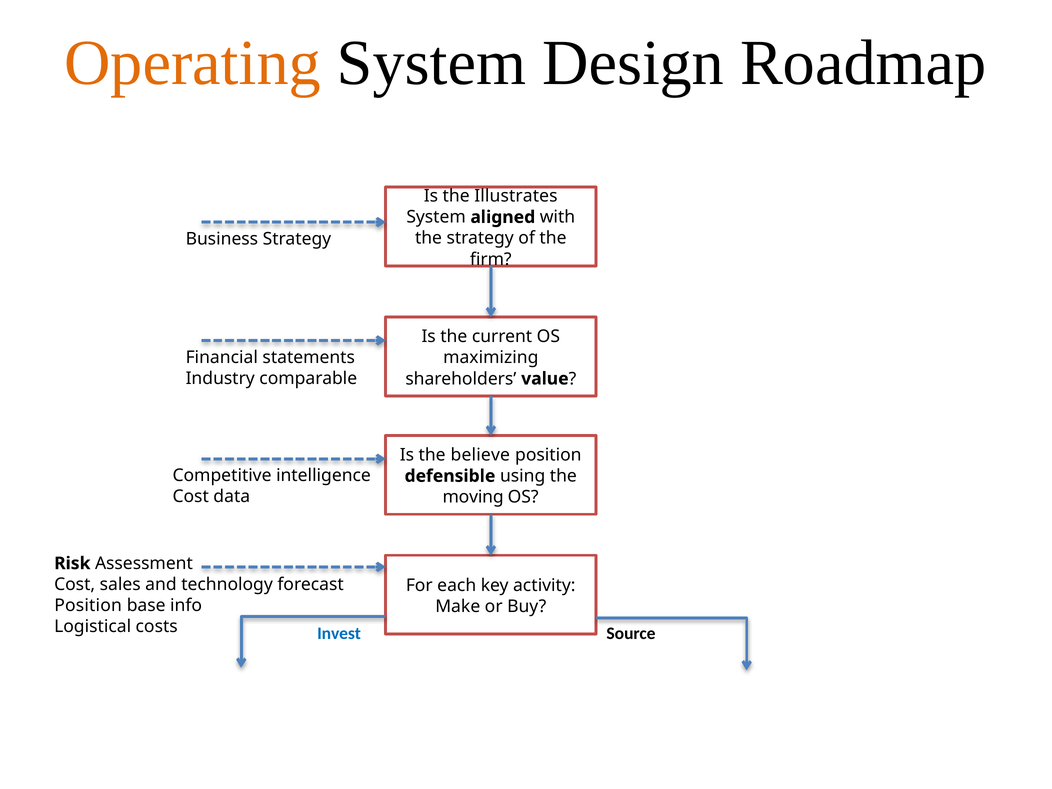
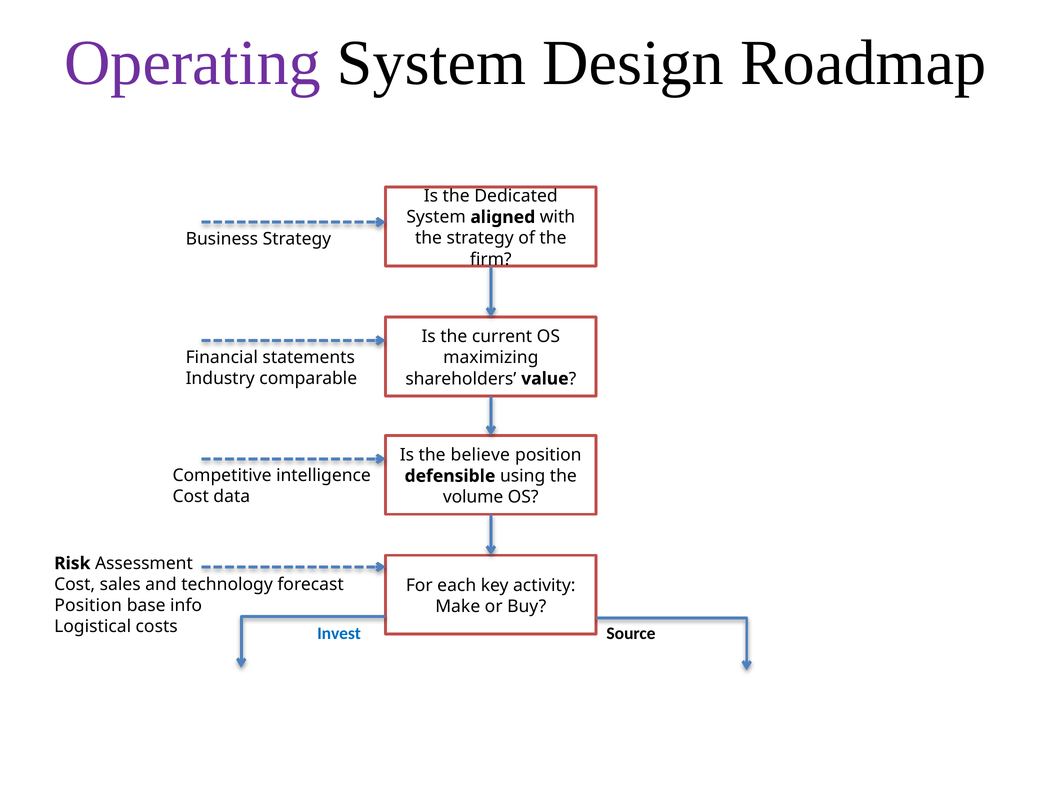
Operating colour: orange -> purple (192, 63)
Illustrates: Illustrates -> Dedicated (516, 196)
moving: moving -> volume (473, 497)
